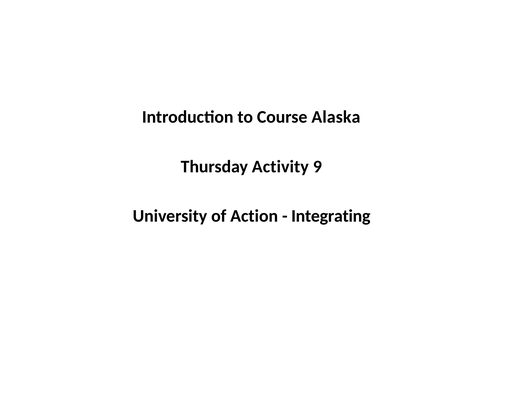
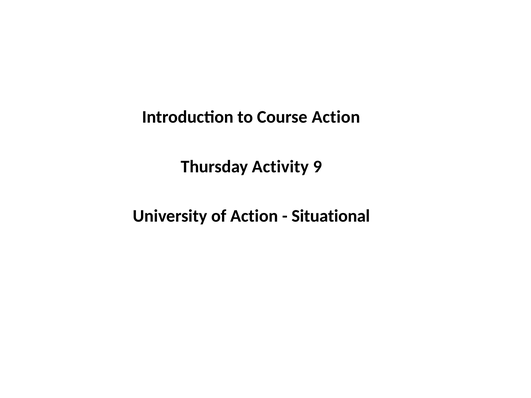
Course Alaska: Alaska -> Action (336, 117)
Integrating: Integrating -> Situational (331, 216)
